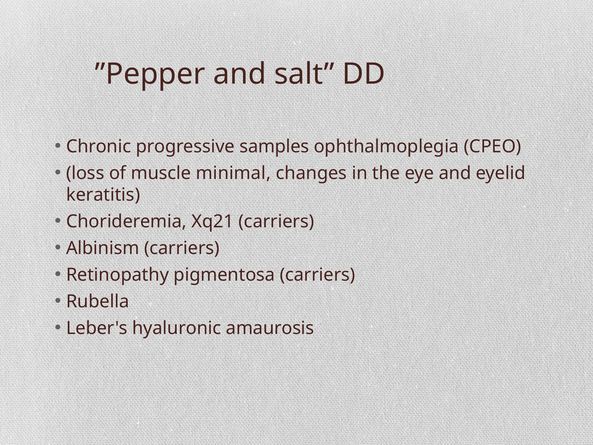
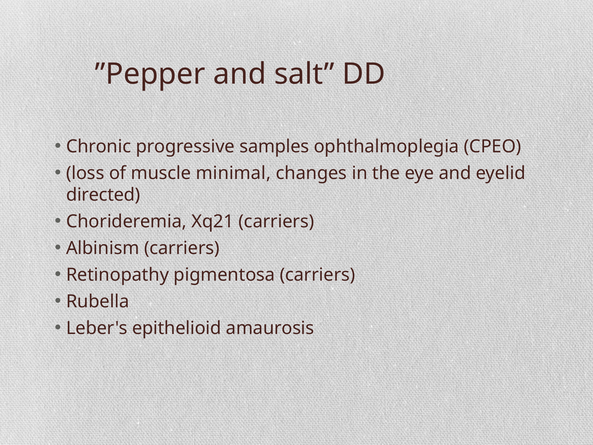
keratitis: keratitis -> directed (103, 195)
hyaluronic: hyaluronic -> epithelioid (177, 328)
